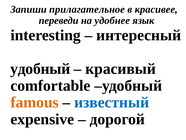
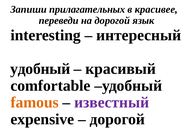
прилагательное: прилагательное -> прилагательных (87, 9)
на удобнее: удобнее -> дорогой (112, 20)
известный colour: blue -> purple (112, 102)
